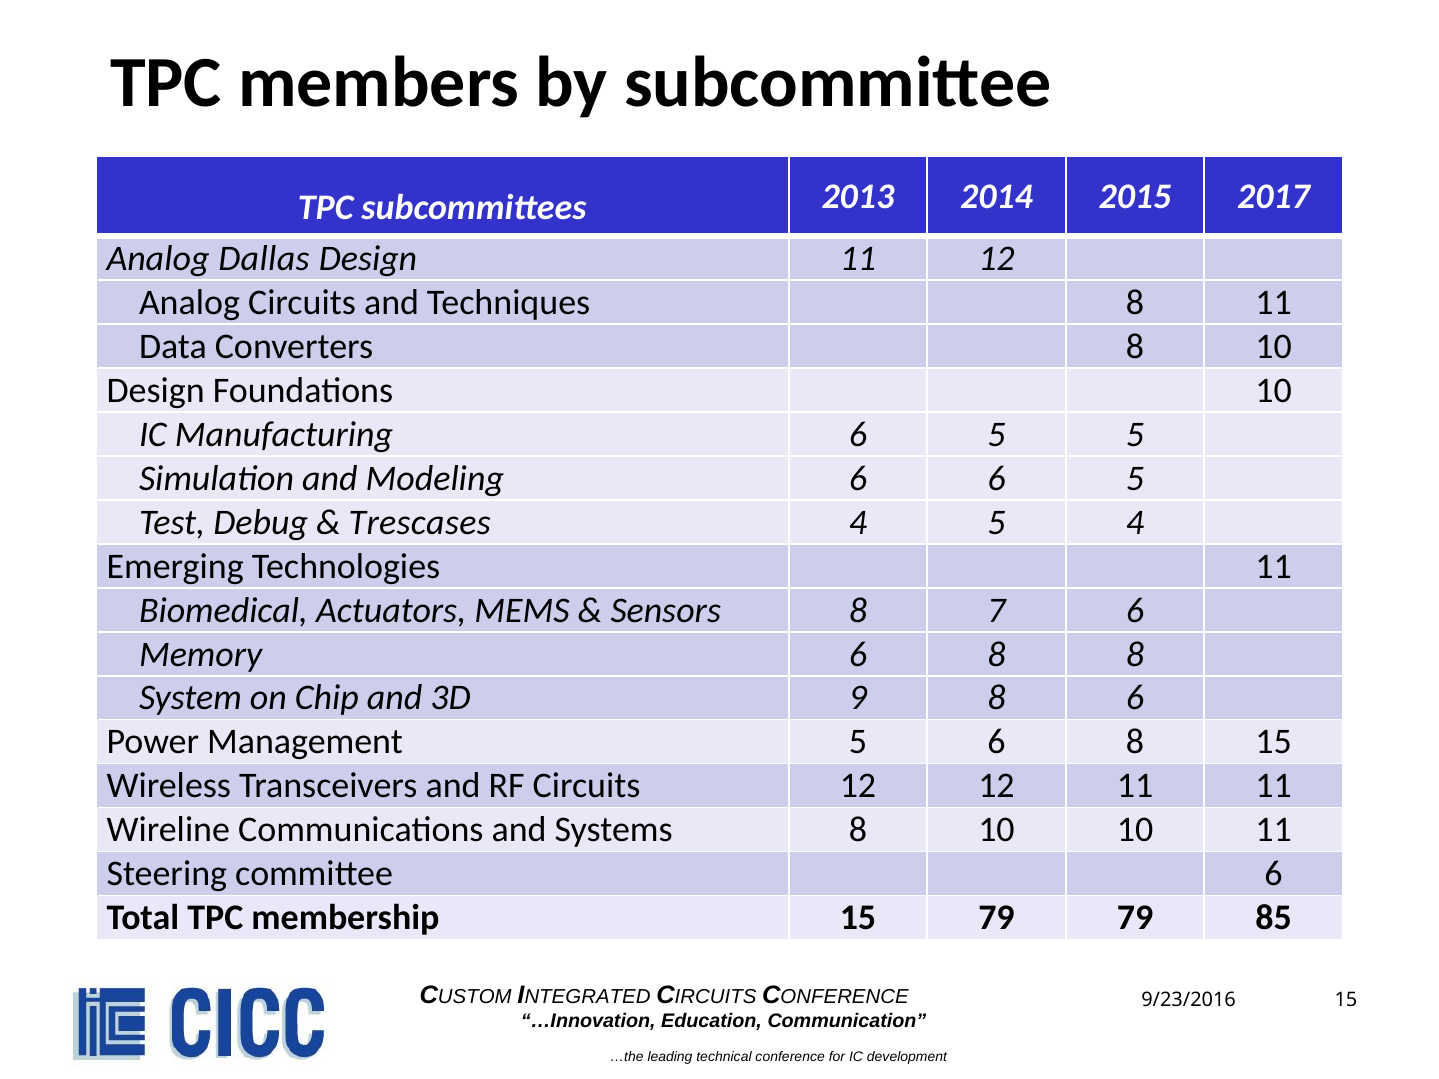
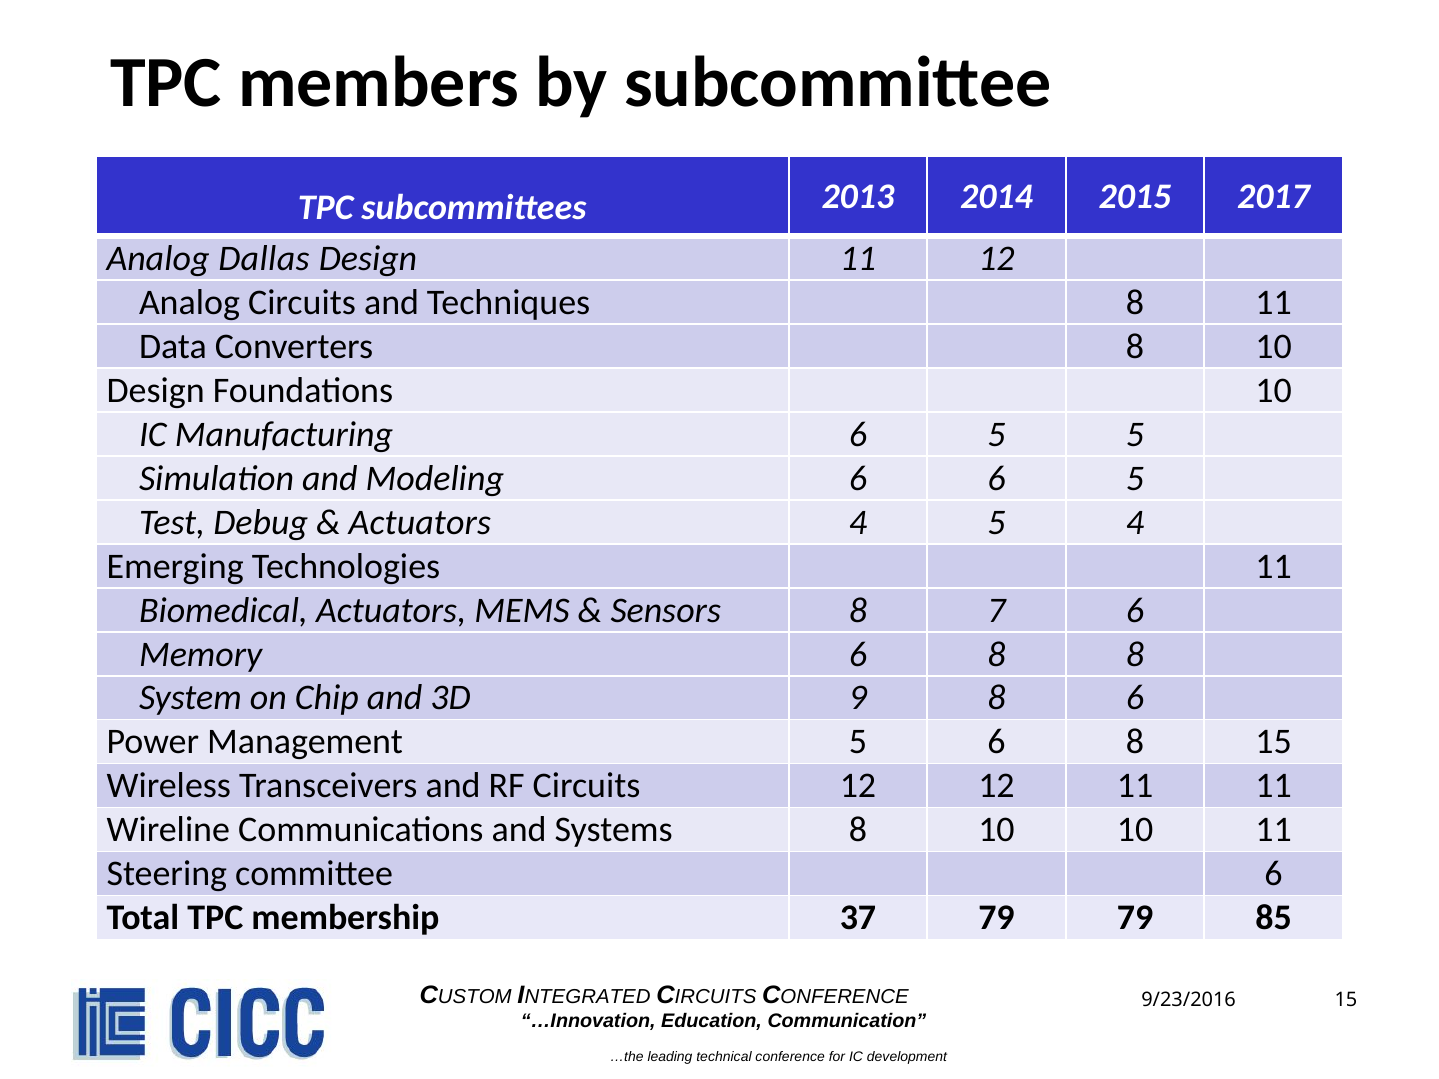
Trescases: Trescases -> Actuators (420, 522)
membership 15: 15 -> 37 (858, 918)
